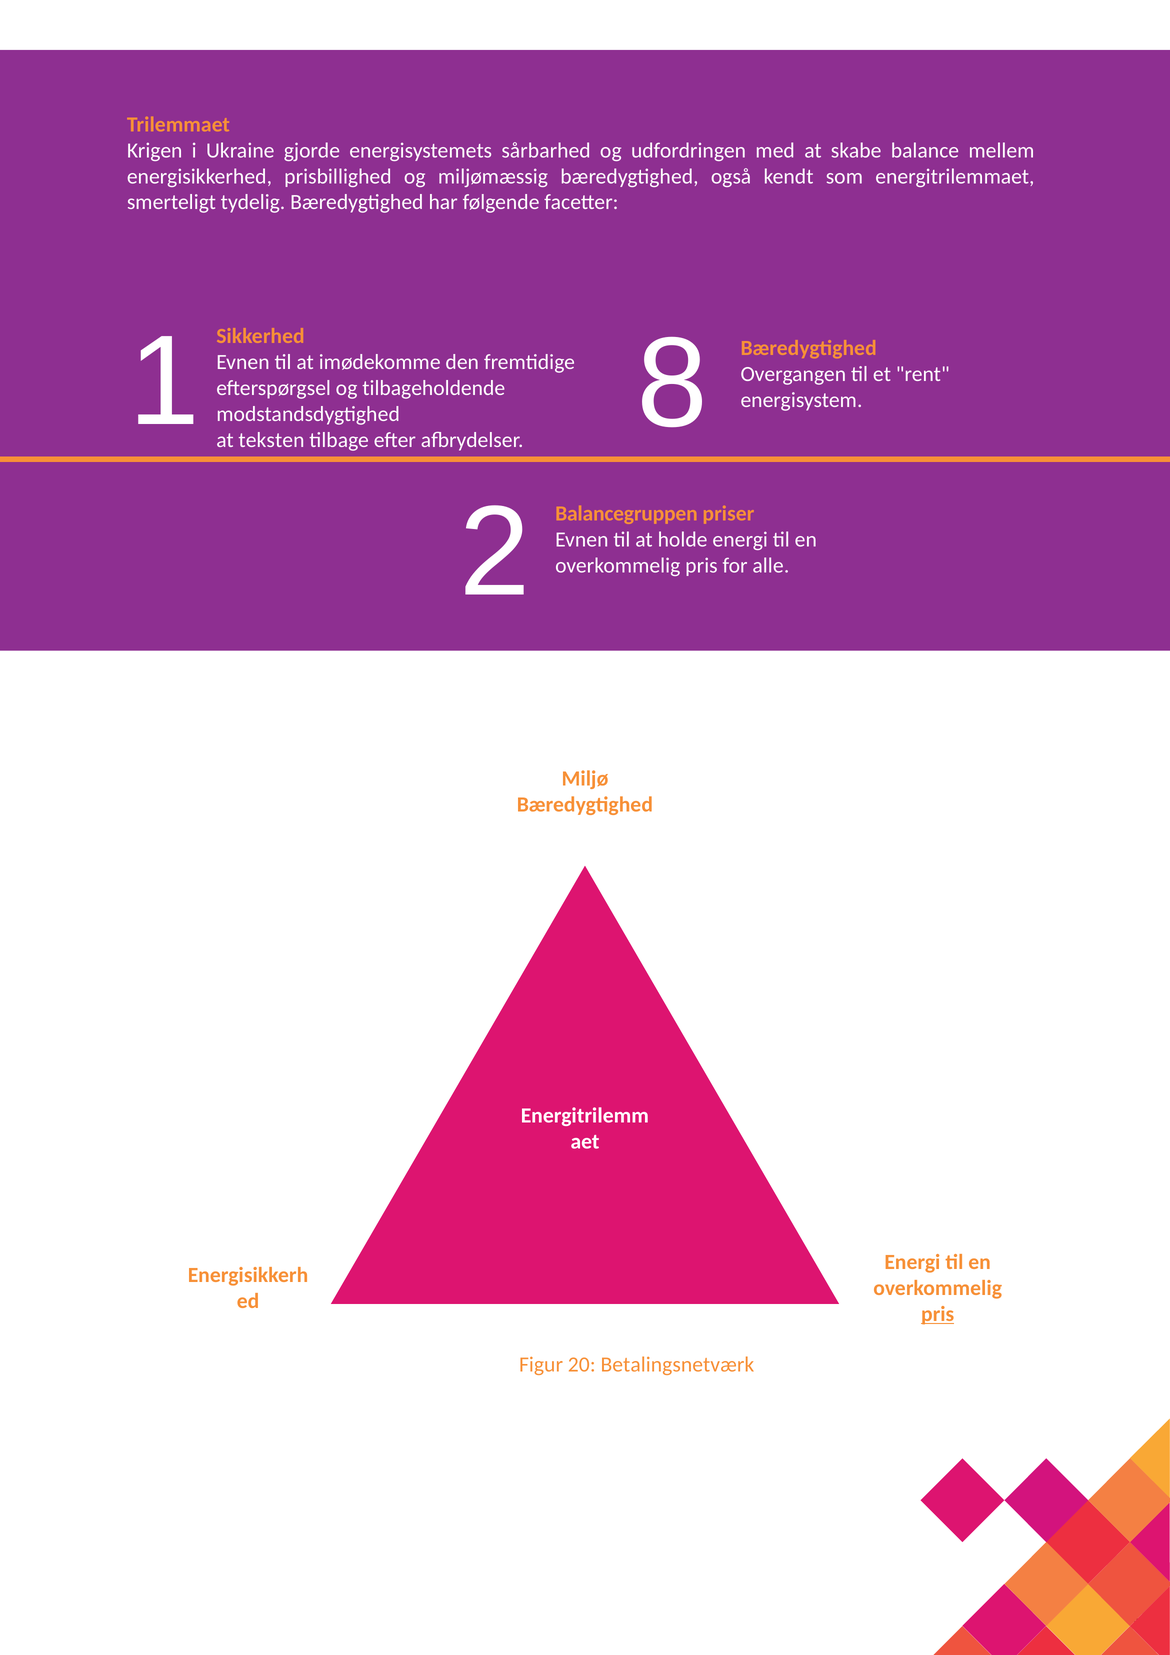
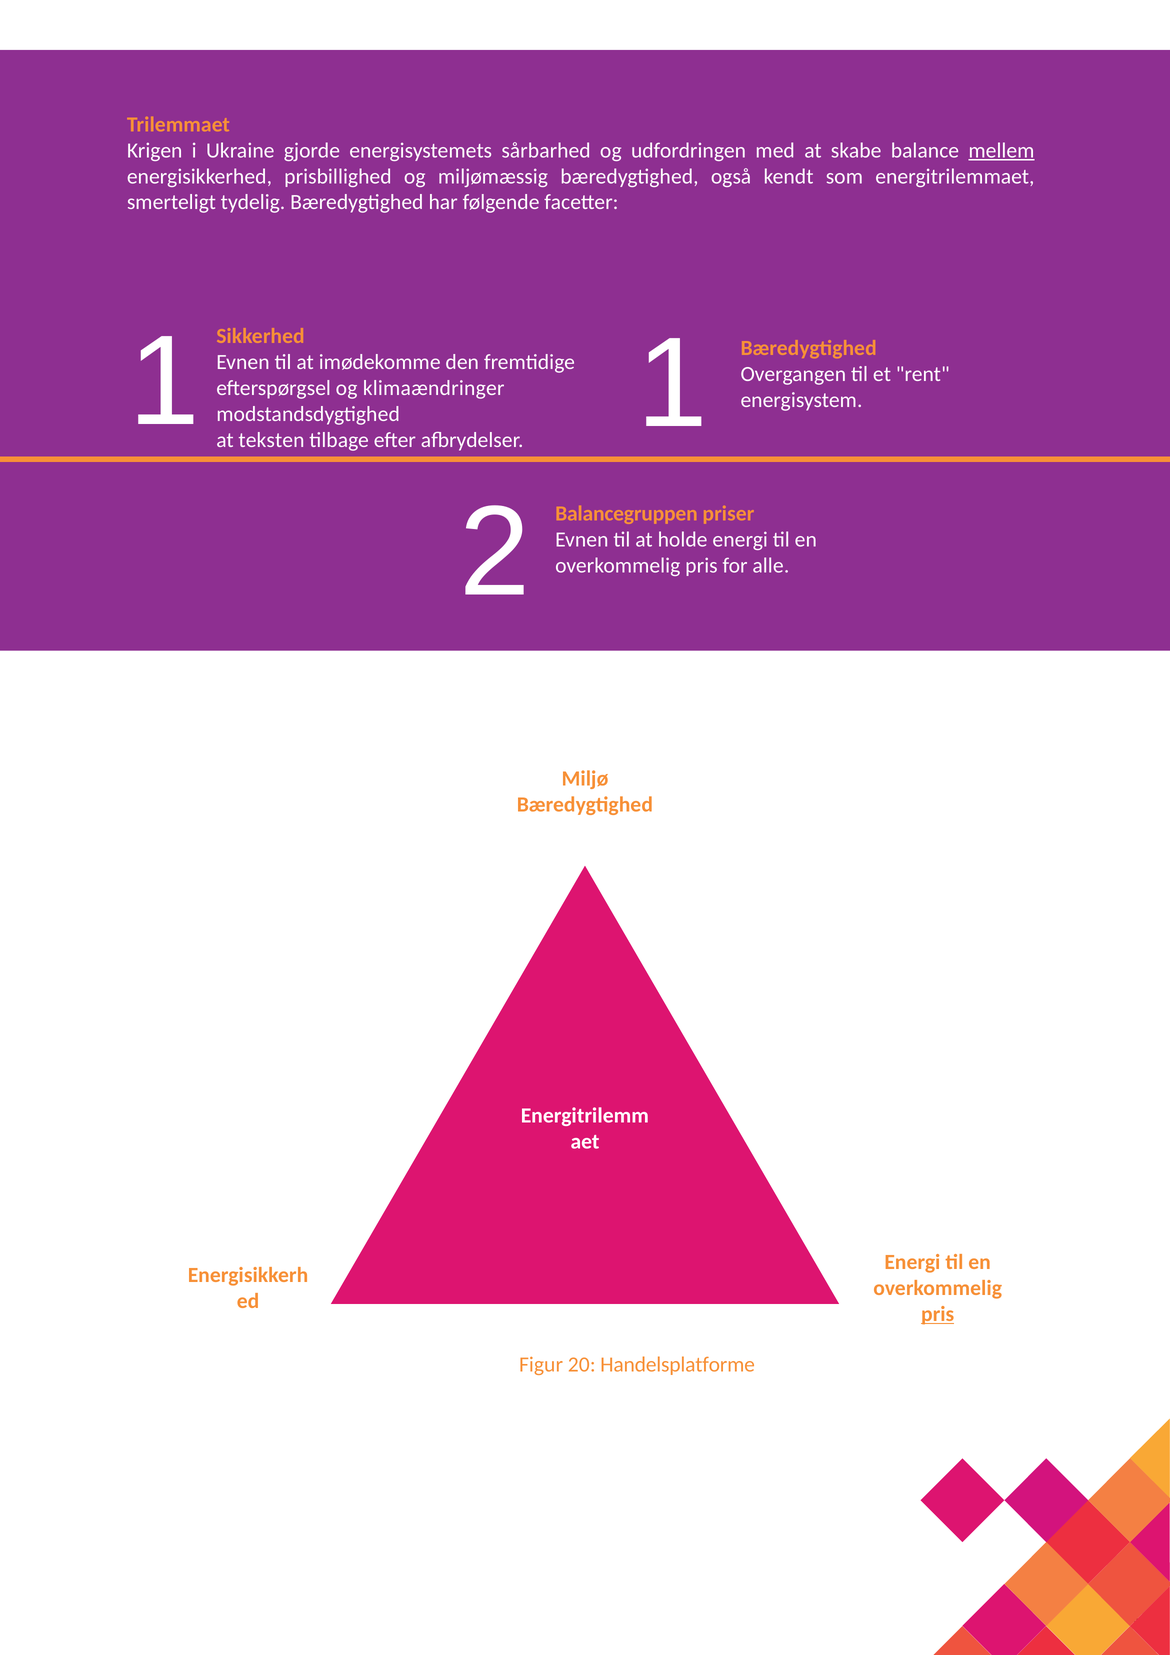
mellem underline: none -> present (1001, 150)
1 8: 8 -> 1 (672, 384)
tilbageholdende: tilbageholdende -> klimaændringer (434, 388)
Betalingsnetværk: Betalingsnetværk -> Handelsplatforme (678, 1364)
